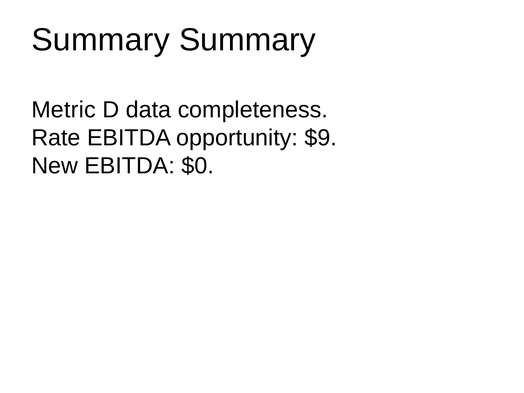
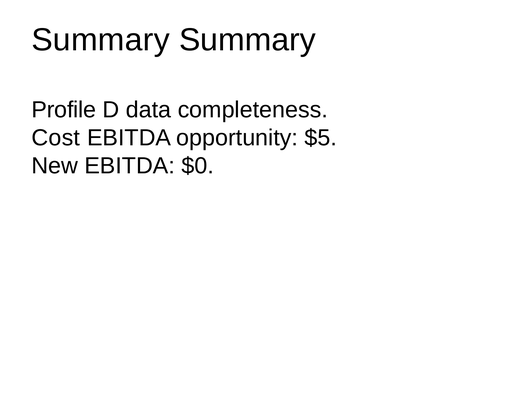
Metric: Metric -> Profile (64, 110)
Rate: Rate -> Cost (56, 138)
$9: $9 -> $5 (321, 138)
